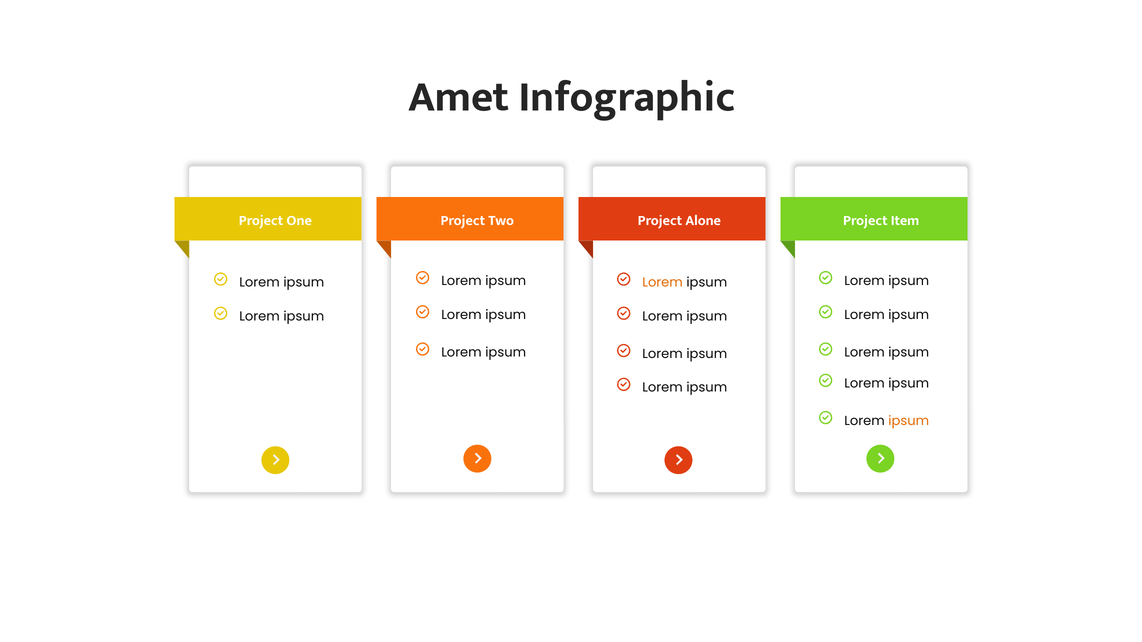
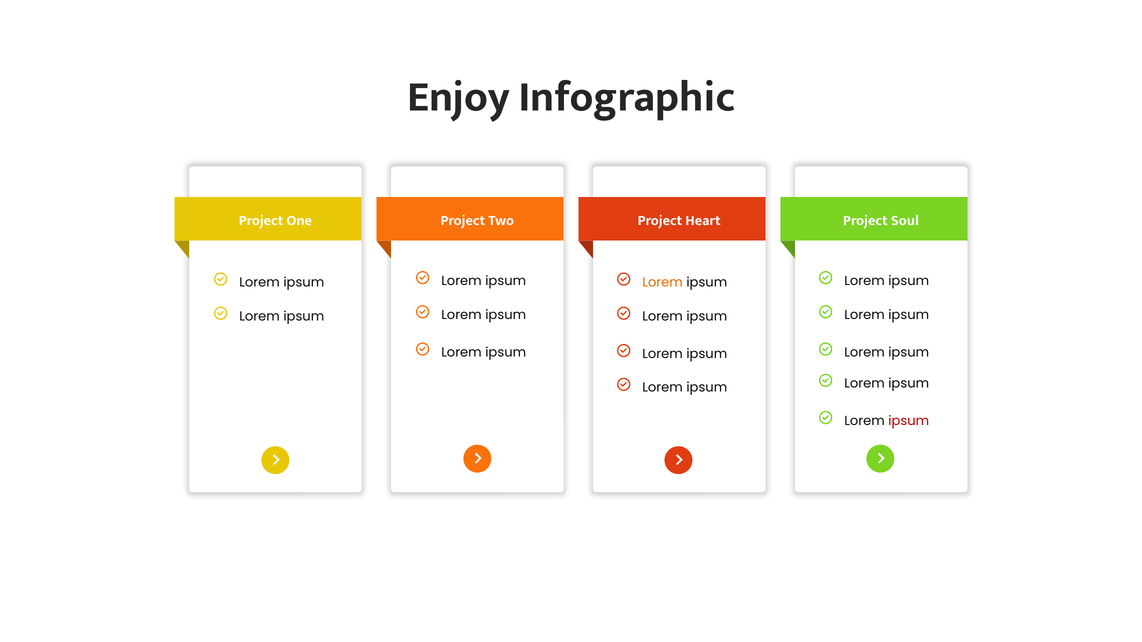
Amet: Amet -> Enjoy (459, 96)
Alone: Alone -> Heart (703, 221)
Item: Item -> Soul (905, 221)
ipsum colour: orange -> red (909, 421)
